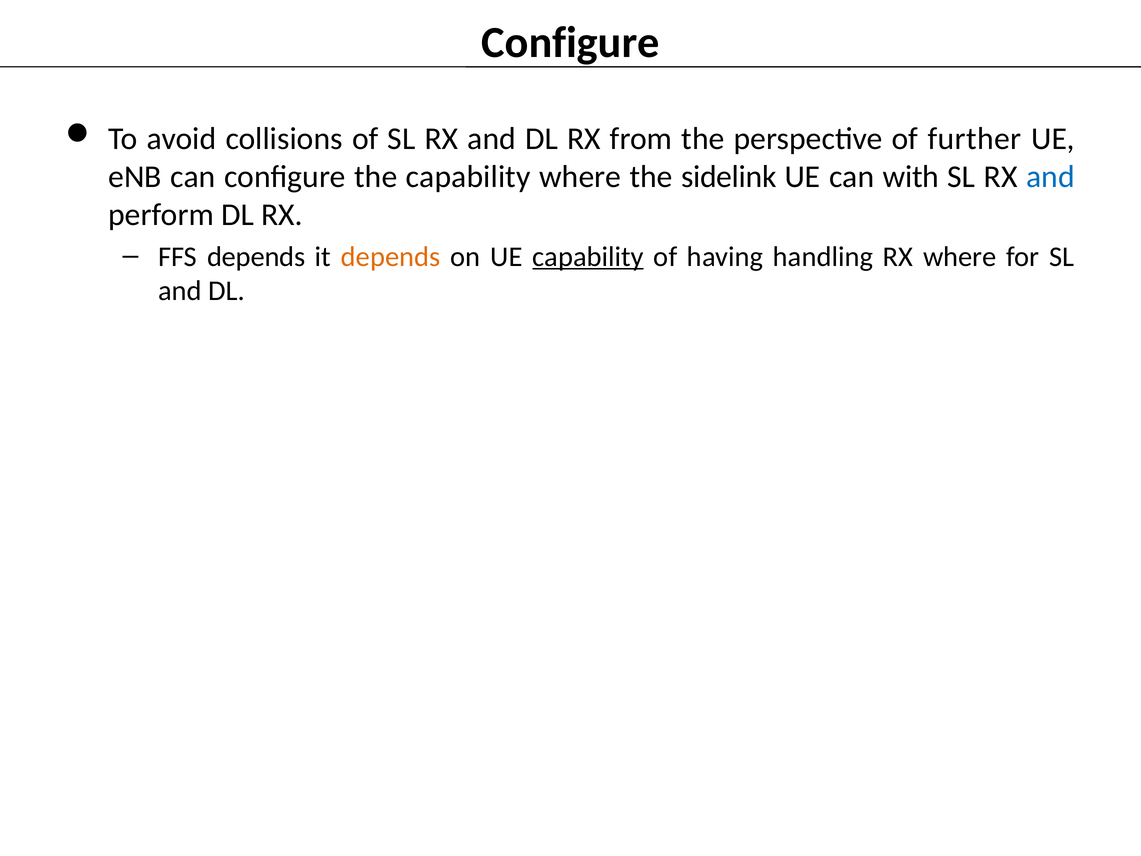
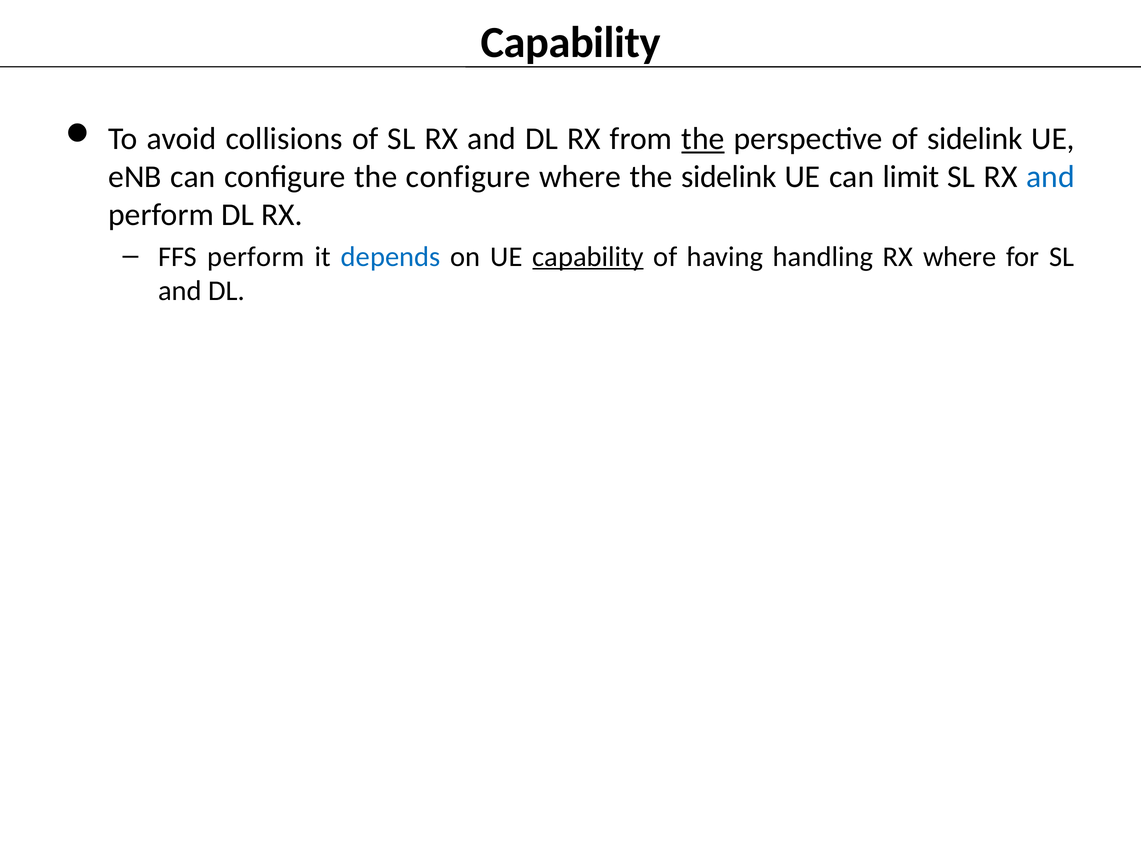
Configure: Configure -> Capability (571, 42)
the underline: none -> present (703, 139)
of further: further -> sidelink (975, 139)
the capability: capability -> configure (468, 177)
with: with -> limit (911, 177)
FFS depends: depends -> perform (256, 257)
depends colour: orange -> blue (391, 257)
